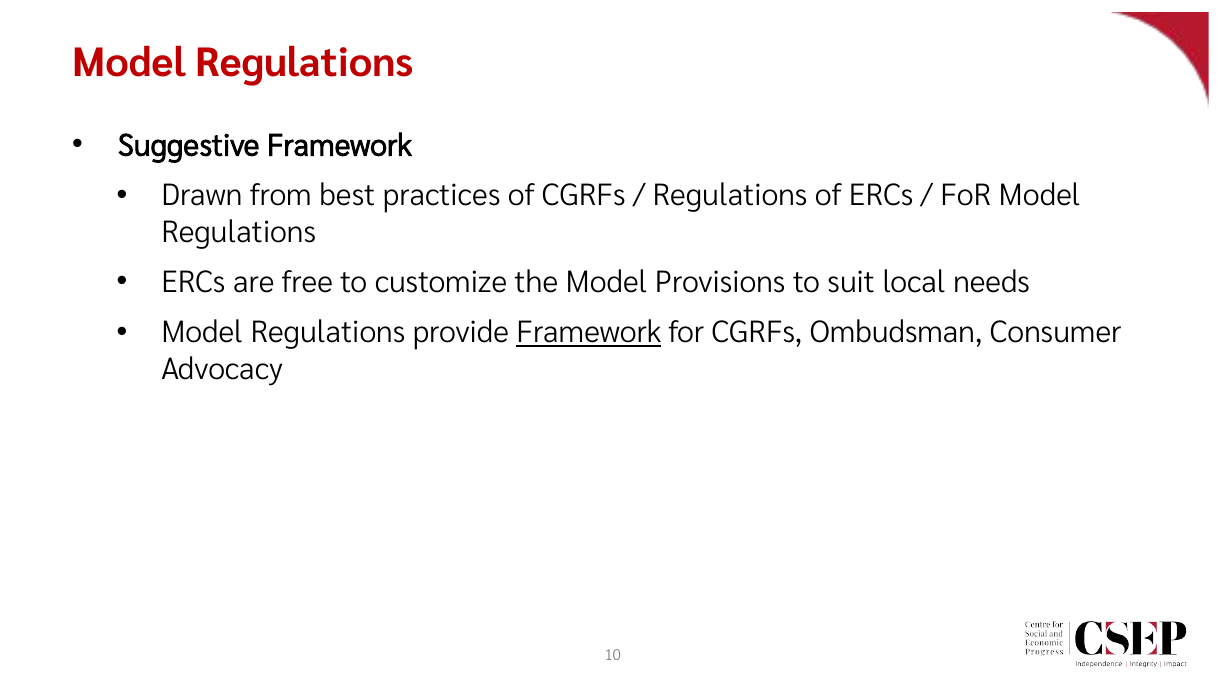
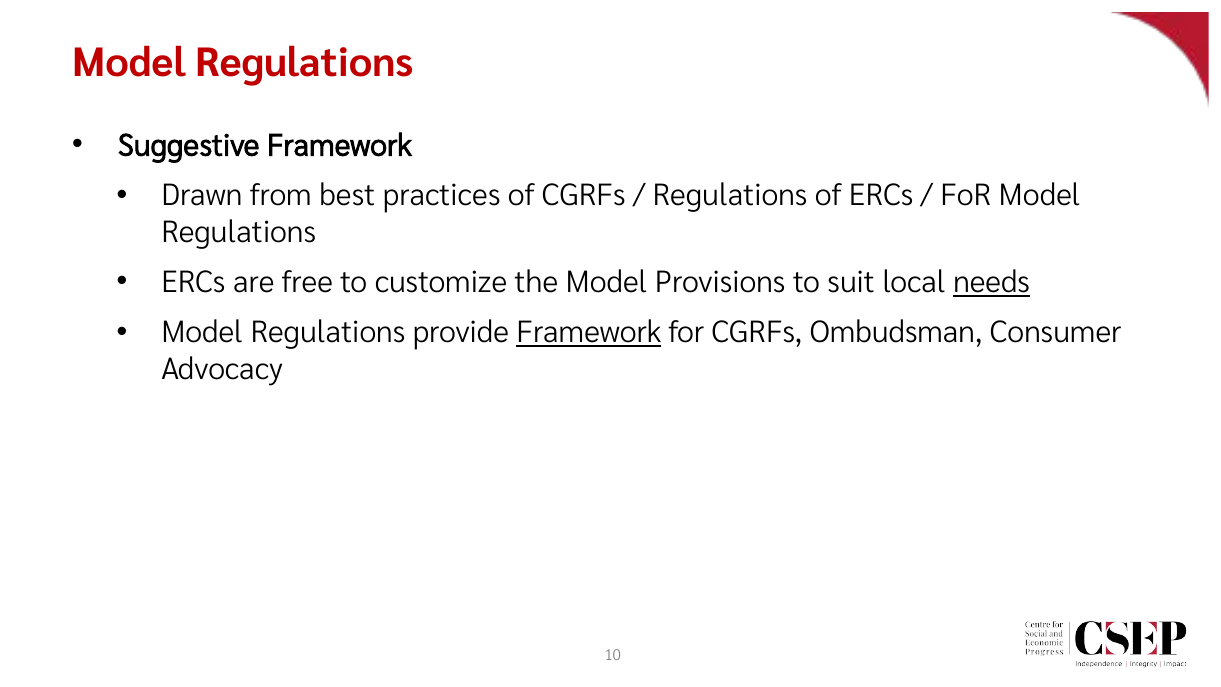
needs underline: none -> present (992, 282)
